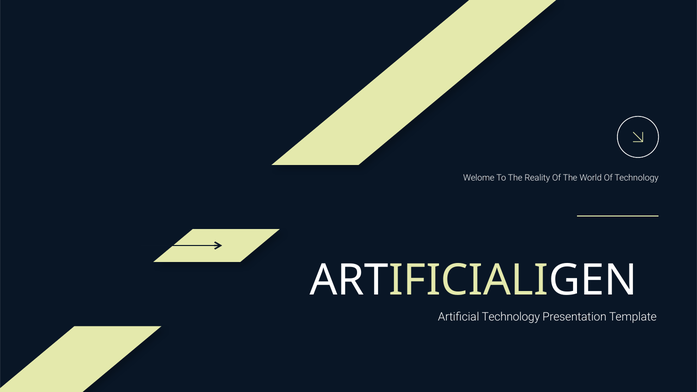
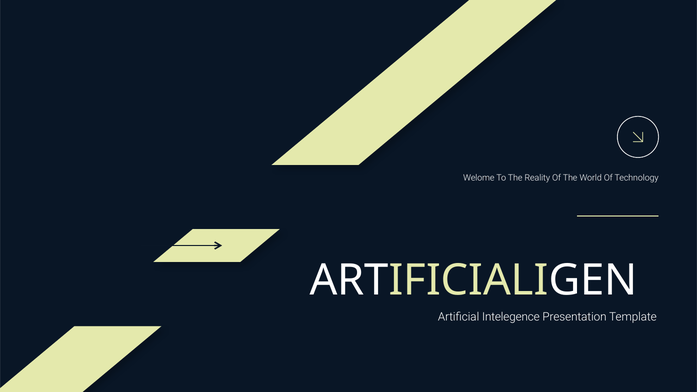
Artificial Technology: Technology -> Intelegence (511, 317)
